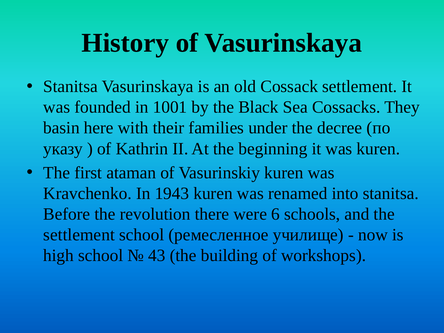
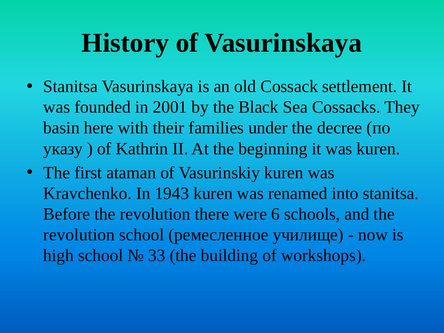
1001: 1001 -> 2001 (170, 107)
settlement: settlement -> revolution (79, 235)
43: 43 -> 33 (157, 255)
